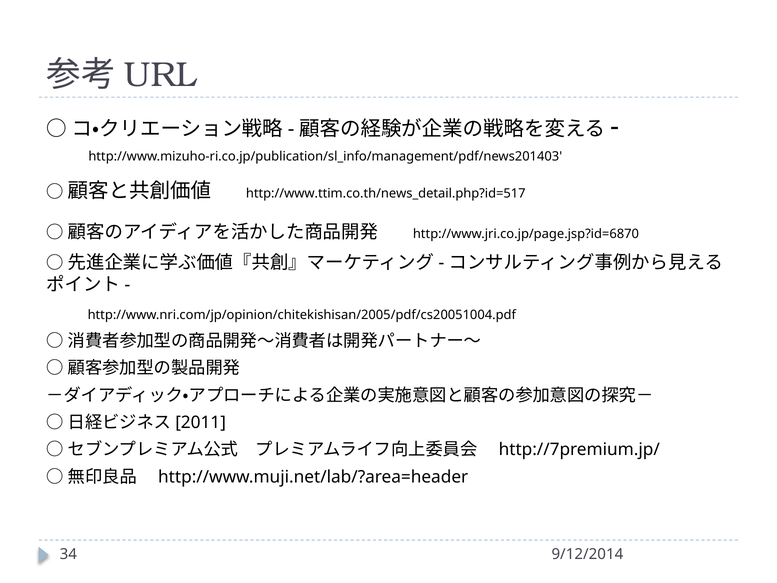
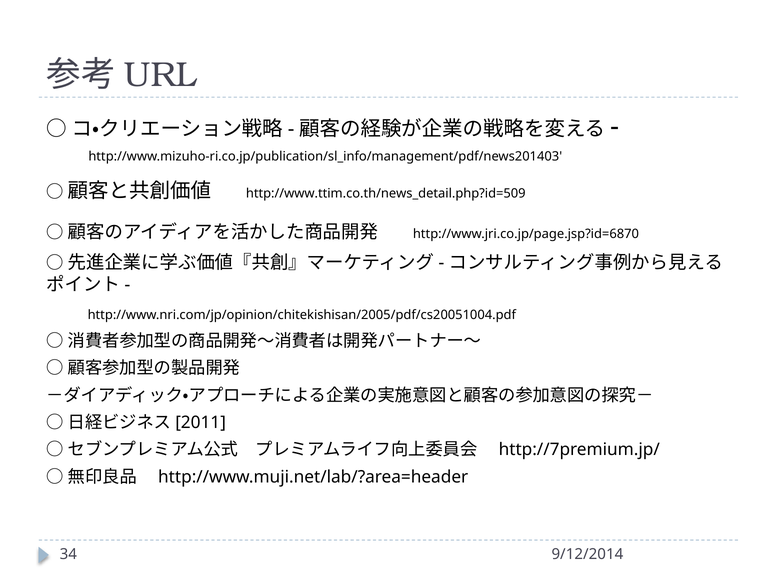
http://www.ttim.co.th/news_detail.php?id=517: http://www.ttim.co.th/news_detail.php?id=517 -> http://www.ttim.co.th/news_detail.php?id=509 (386, 194)
